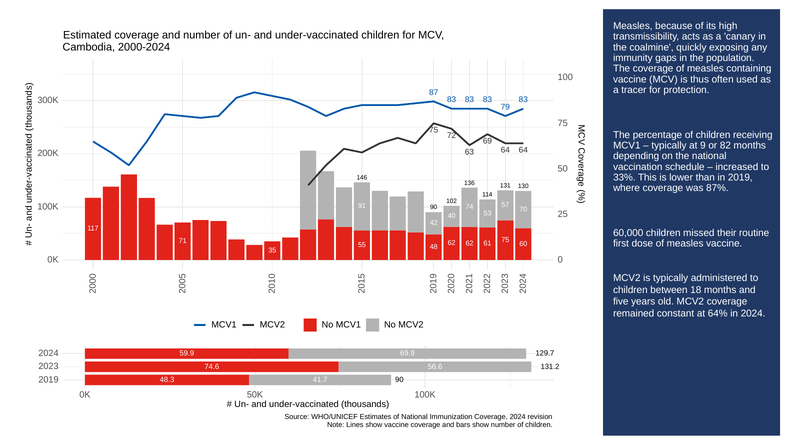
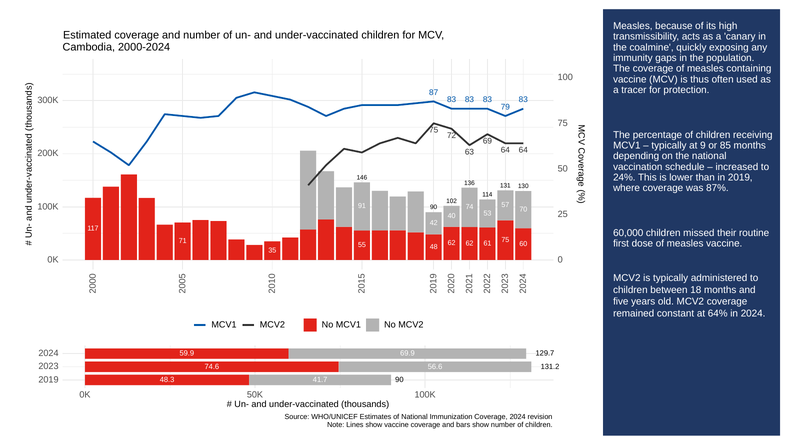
82: 82 -> 85 (725, 145)
33%: 33% -> 24% (624, 177)
